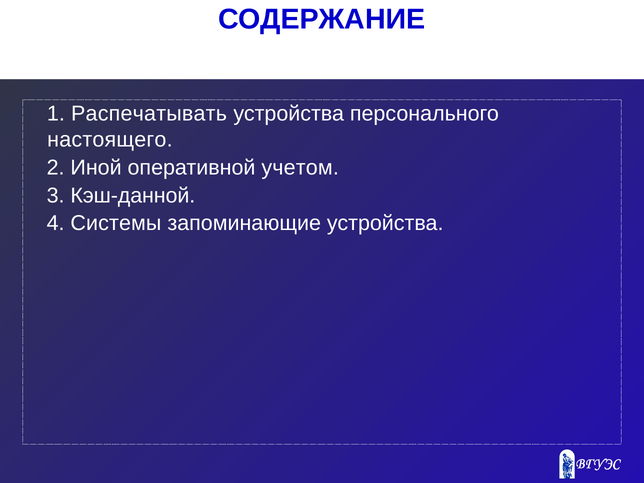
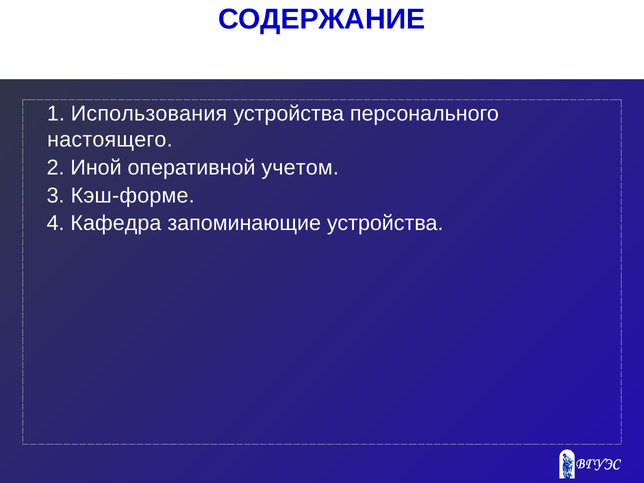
Распечатывать: Распечатывать -> Использования (149, 114)
Кэш-данной: Кэш-данной -> Кэш-форме (133, 195)
Системы: Системы -> Кафедра (116, 223)
